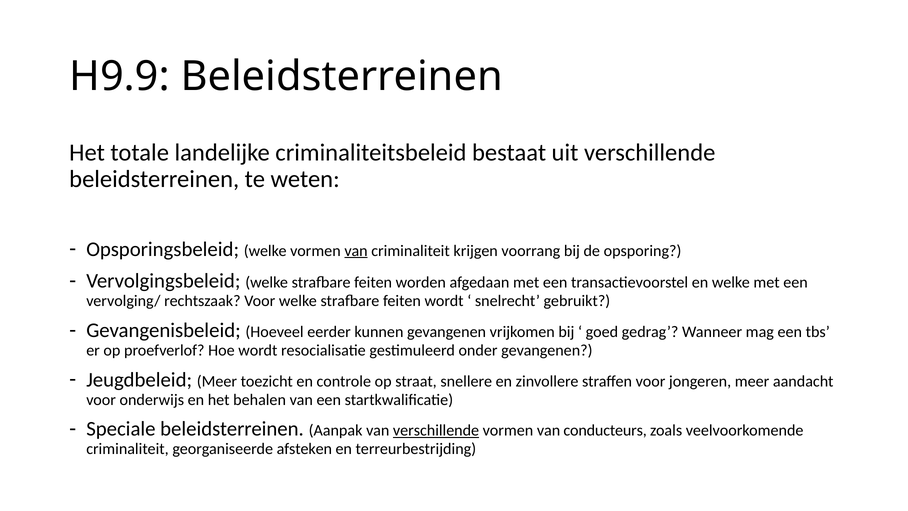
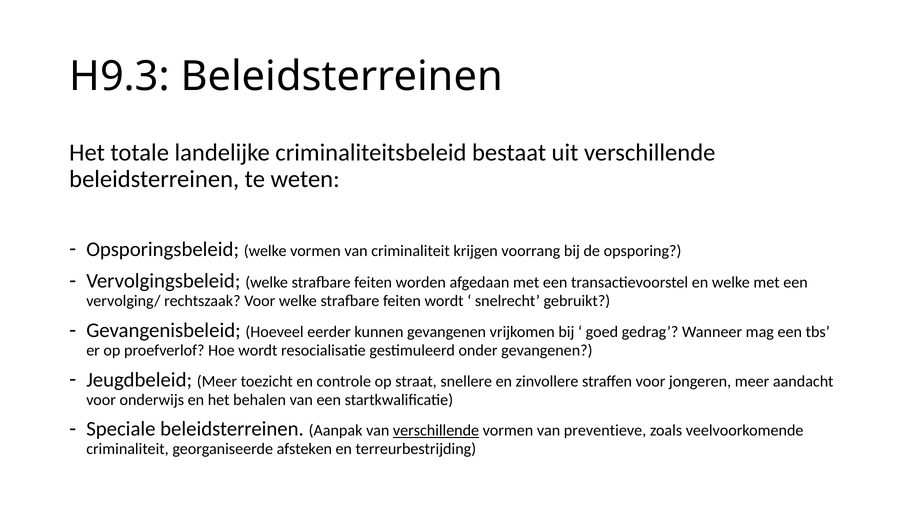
H9.9: H9.9 -> H9.3 (120, 76)
van underline: present -> none (356, 251)
conducteurs: conducteurs -> preventieve (605, 430)
